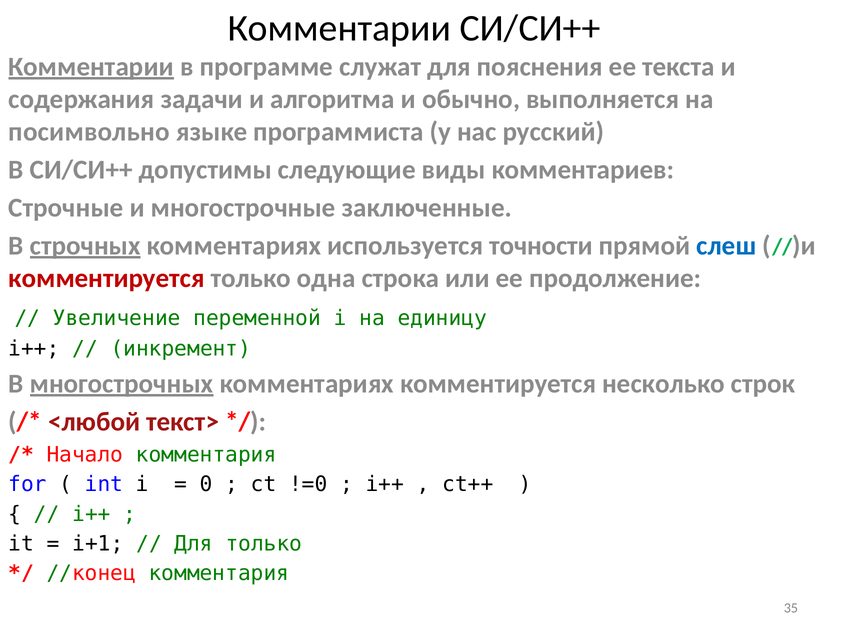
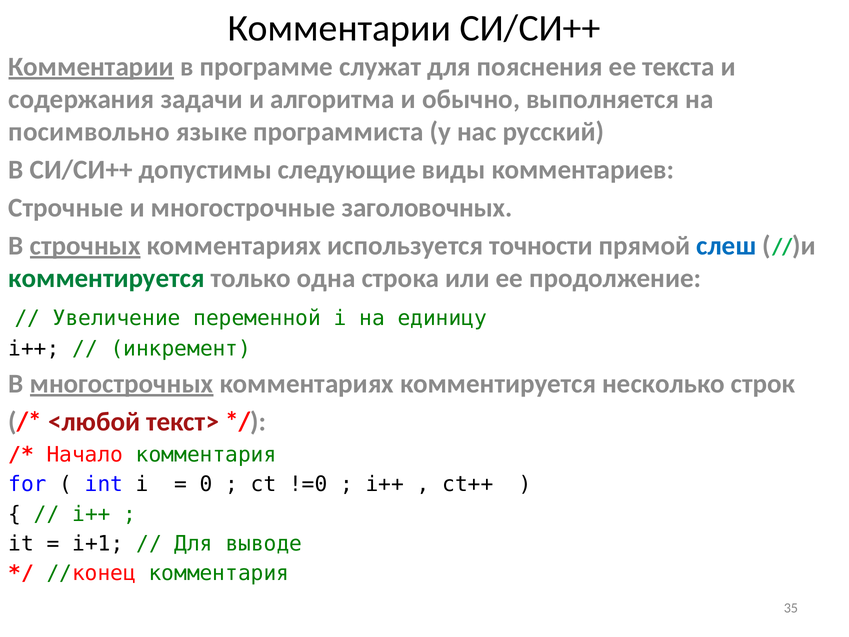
заключенные: заключенные -> заголовочных (427, 208)
комментируется colour: red -> green (106, 278)
Для только: только -> выводе (264, 544)
